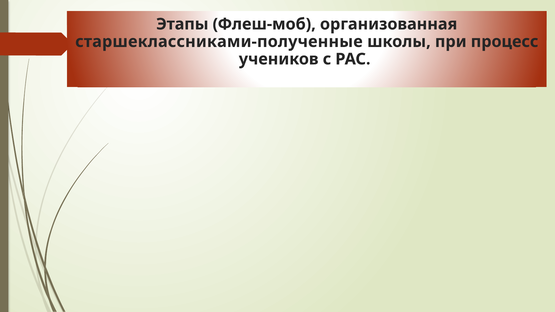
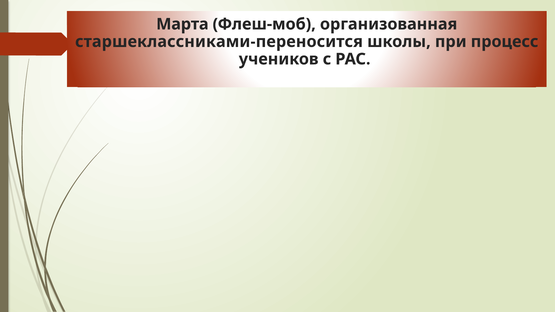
Этапы: Этапы -> Марта (182, 24)
старшеклассниками-полученные: старшеклассниками-полученные -> старшеклассниками-переносится (219, 42)
